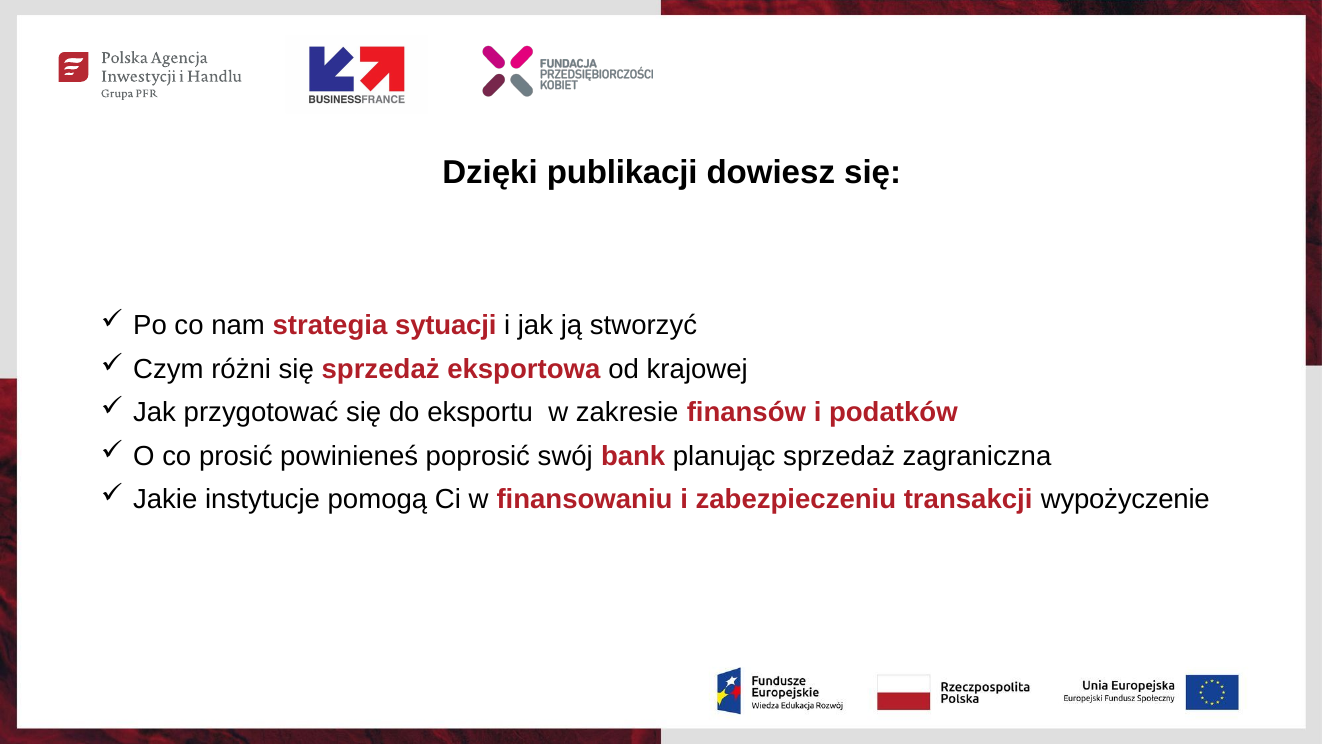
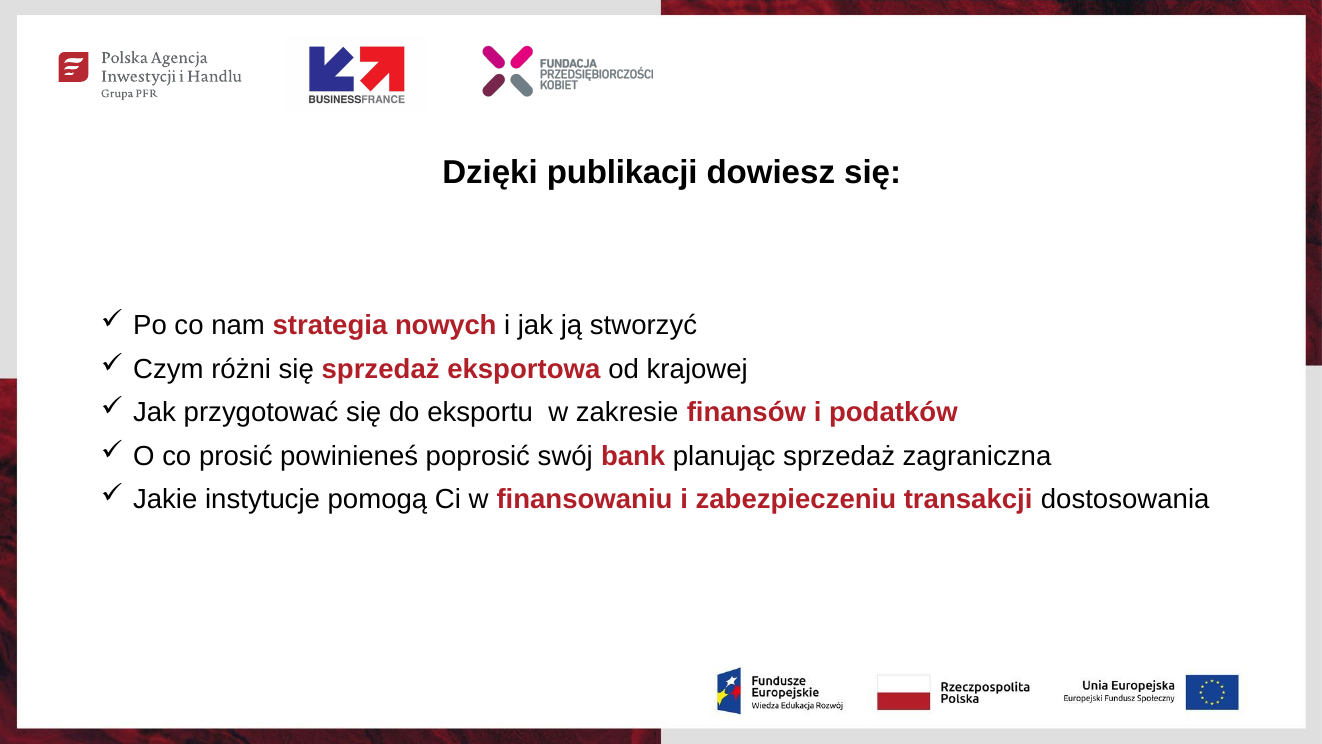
sytuacji: sytuacji -> nowych (446, 325)
wypożyczenie: wypożyczenie -> dostosowania (1125, 500)
